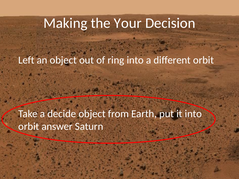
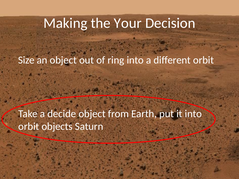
Left: Left -> Size (26, 60)
answer: answer -> objects (57, 127)
